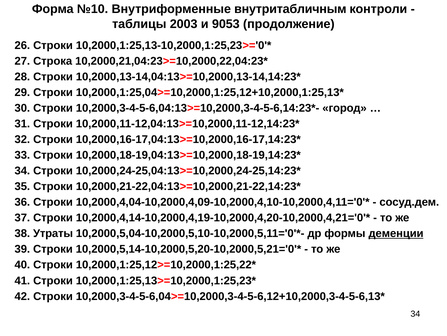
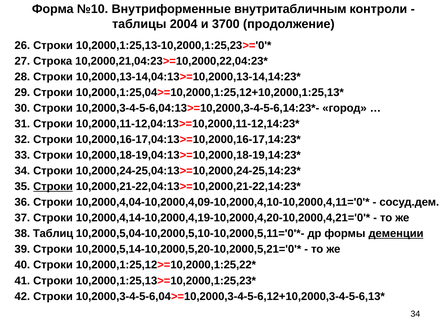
2003: 2003 -> 2004 (184, 24)
9053: 9053 -> 3700 (226, 24)
Строки underline: none -> present (53, 186)
Утраты: Утраты -> Таблиц (53, 233)
